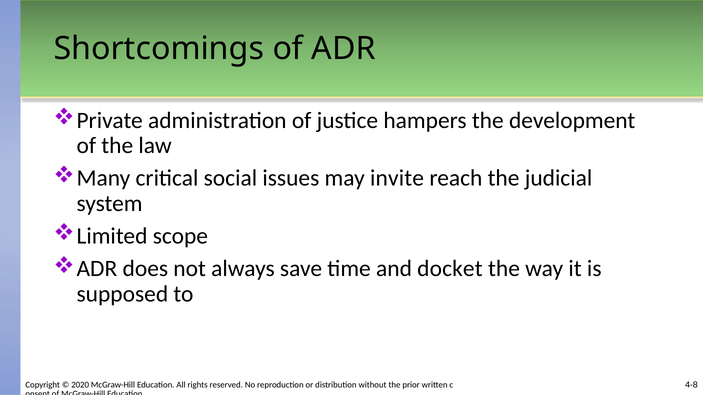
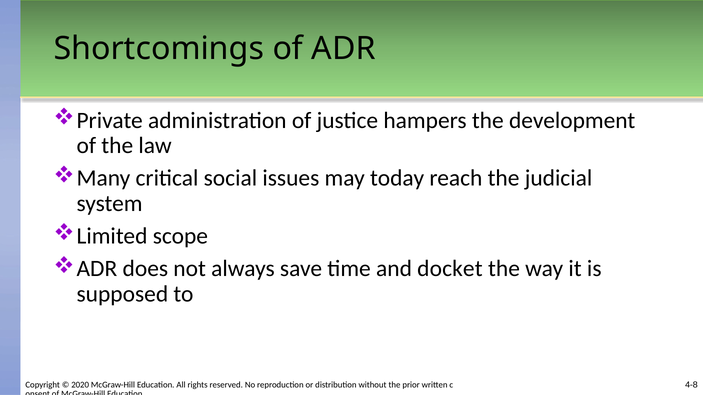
invite: invite -> today (397, 178)
